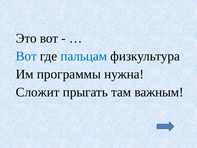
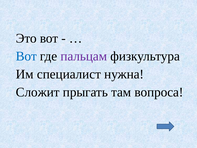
пальцам colour: blue -> purple (84, 56)
программы: программы -> специалист (69, 74)
важным: важным -> вопроса (159, 92)
